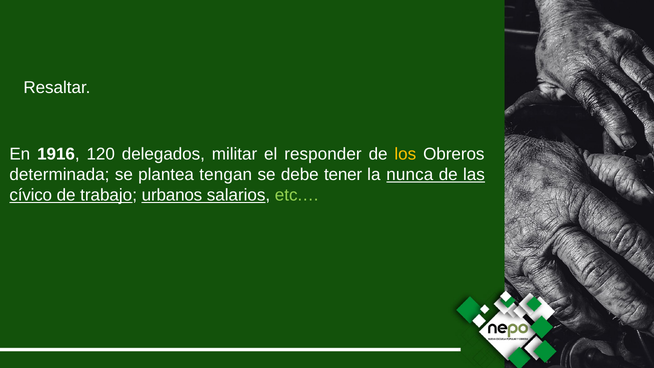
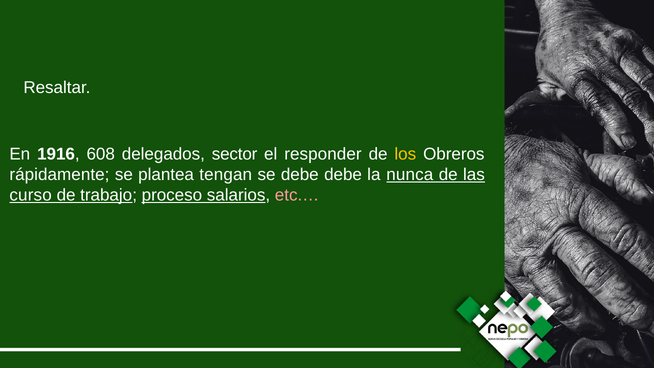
120: 120 -> 608 (101, 154)
militar: militar -> sector (235, 154)
determinada: determinada -> rápidamente (59, 174)
debe tener: tener -> debe (343, 174)
cívico: cívico -> curso (31, 195)
urbanos: urbanos -> proceso (172, 195)
etc.… colour: light green -> pink (297, 195)
